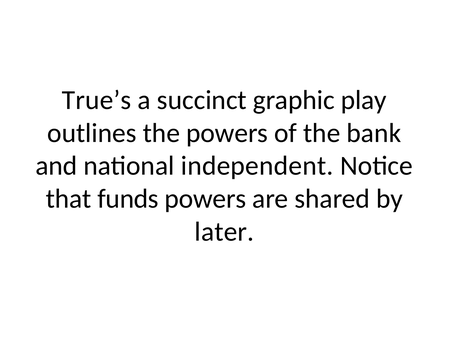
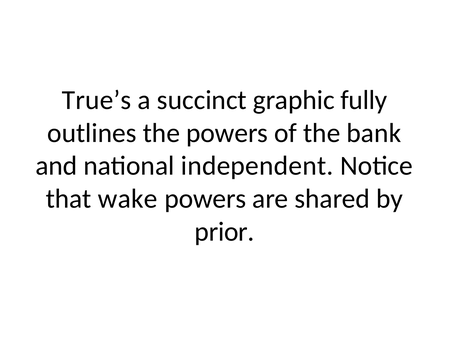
play: play -> fully (364, 100)
funds: funds -> wake (128, 199)
later: later -> prior (225, 232)
